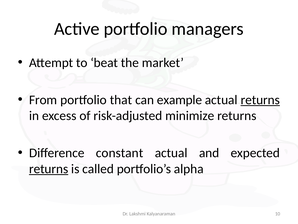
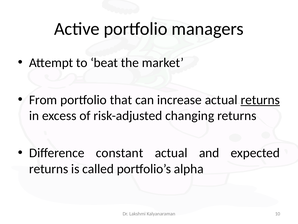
example: example -> increase (179, 100)
minimize: minimize -> changing (190, 116)
returns underline: present -> none (49, 169)
